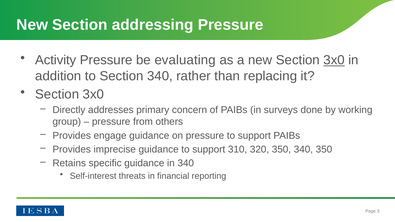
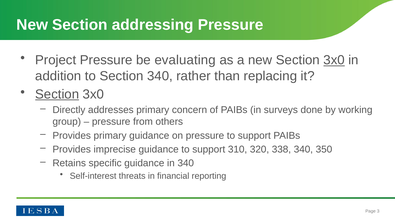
Activity: Activity -> Project (56, 60)
Section underline: none -> present (57, 94)
Provides engage: engage -> primary (110, 136)
320 350: 350 -> 338 (281, 149)
